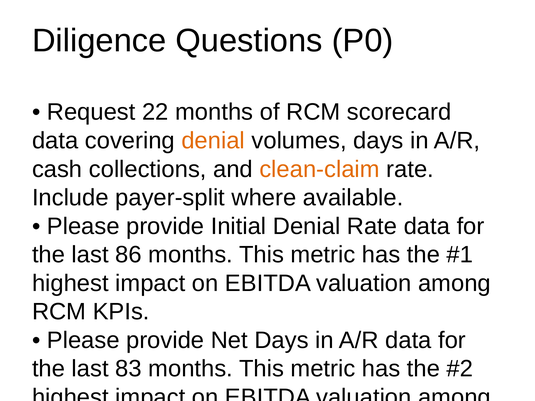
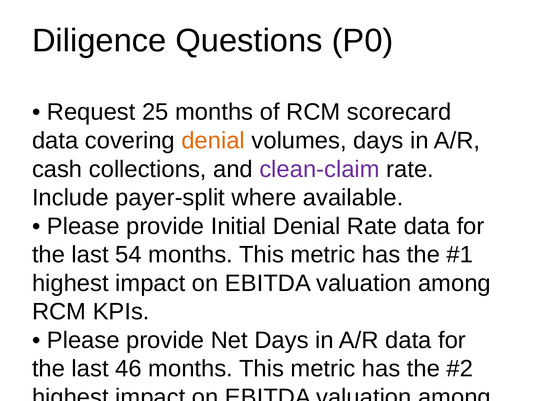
22: 22 -> 25 (155, 112)
clean-claim colour: orange -> purple (320, 169)
86: 86 -> 54 (128, 255)
83: 83 -> 46 (128, 369)
